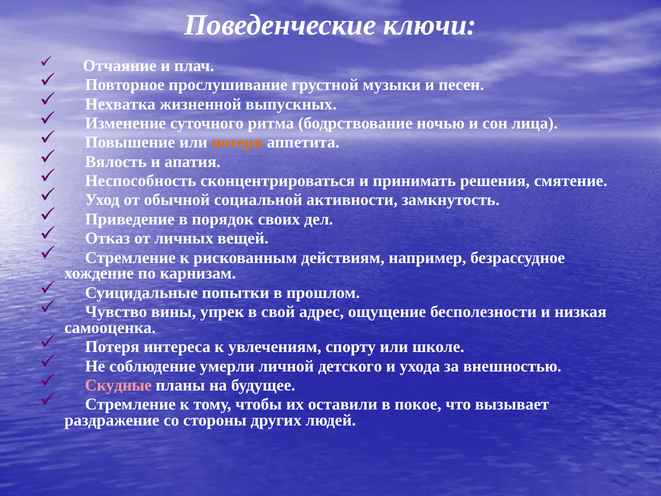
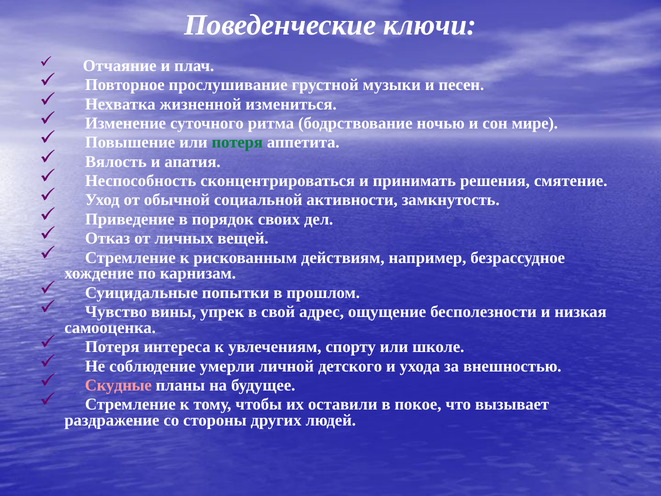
выпускных: выпускных -> измениться (291, 104)
лица: лица -> мире (535, 123)
потеря colour: orange -> green (237, 142)
